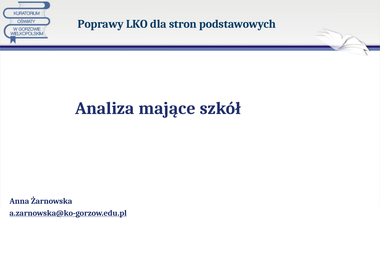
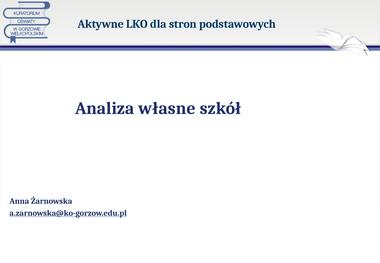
Poprawy: Poprawy -> Aktywne (101, 24)
mające: mające -> własne (167, 108)
